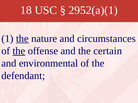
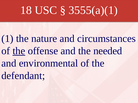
2952(a)(1: 2952(a)(1 -> 3555(a)(1 (93, 10)
the underline: present -> none (22, 39)
certain: certain -> needed (108, 51)
